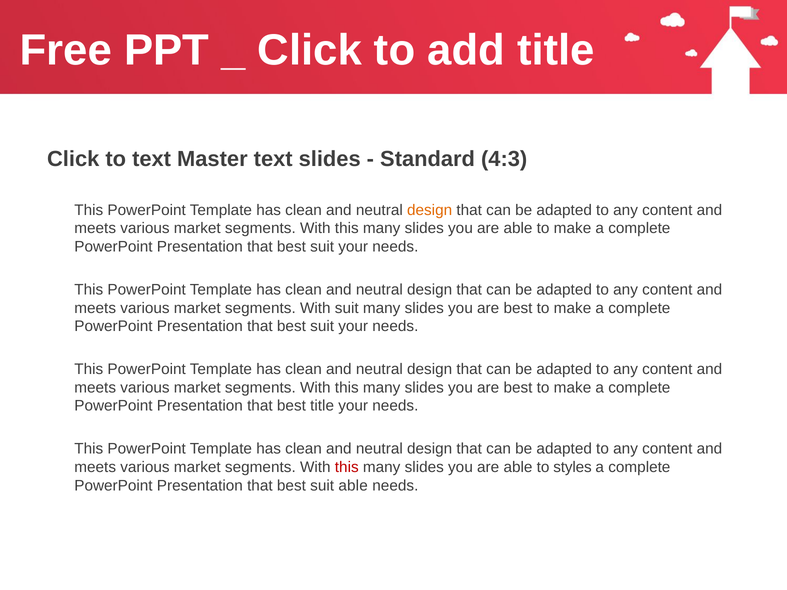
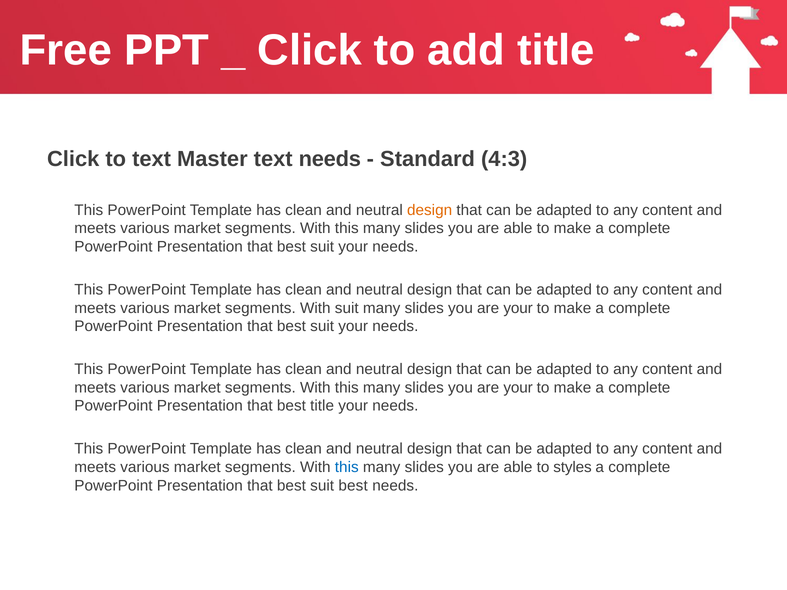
text slides: slides -> needs (330, 159)
best: best -> your (518, 308)
best: best -> your (518, 388)
this colour: red -> blue (347, 467)
suit able: able -> best (353, 486)
